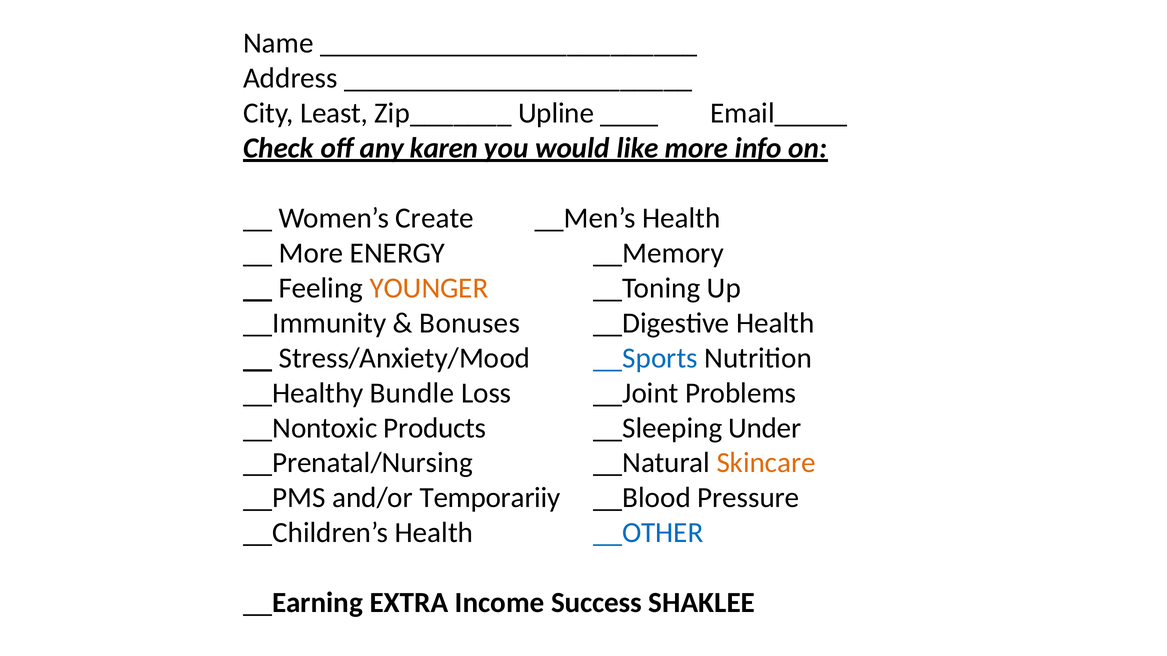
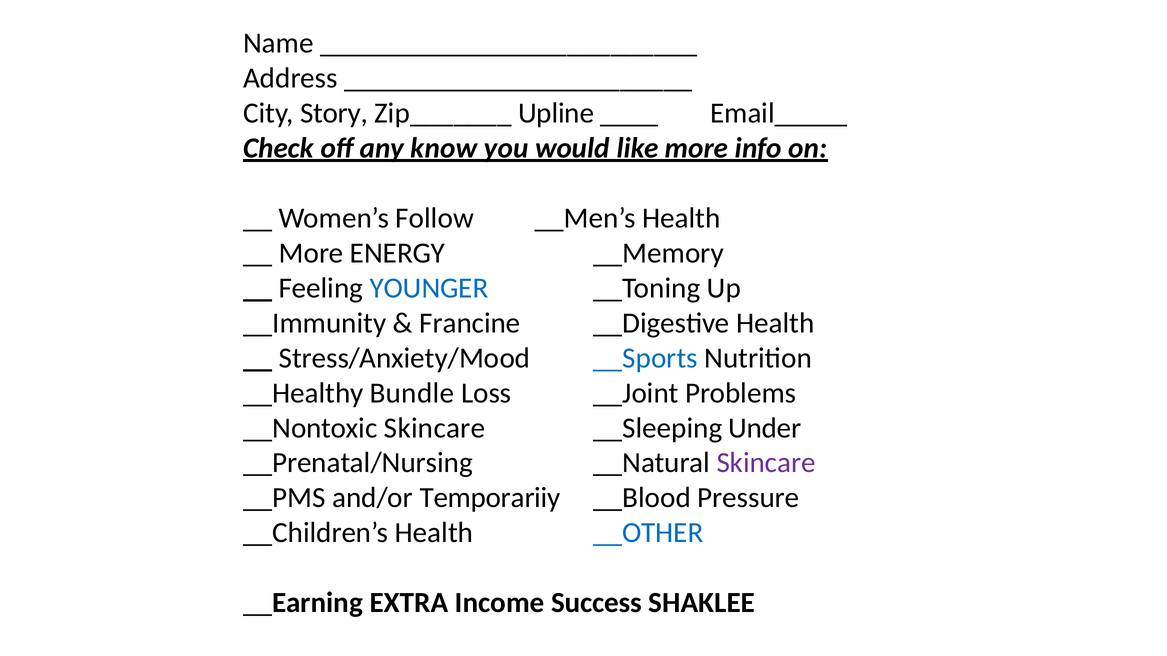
Least: Least -> Story (334, 113)
karen: karen -> know (444, 148)
Create: Create -> Follow (435, 218)
YOUNGER colour: orange -> blue (429, 288)
Bonuses: Bonuses -> Francine (470, 323)
__Nontoxic Products: Products -> Skincare (435, 428)
Skincare colour: orange -> purple (766, 463)
